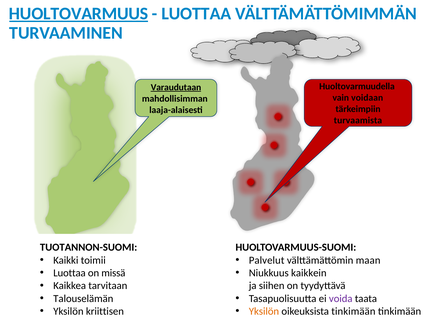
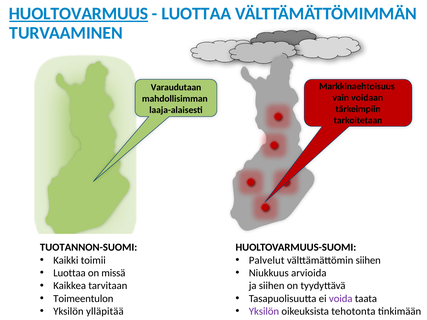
Huoltovarmuudella: Huoltovarmuudella -> Markkinaehtoisuus (357, 86)
Varaudutaan underline: present -> none (176, 87)
turvaamista: turvaamista -> tarkoitetaan (358, 121)
välttämättömin maan: maan -> siihen (368, 260)
kaikkein: kaikkein -> arvioida (309, 273)
Talouselämän: Talouselämän -> Toimeentulon (83, 299)
kriittisen: kriittisen -> ylläpitää (105, 312)
Yksilön colour: orange -> purple (264, 312)
oikeuksista tinkimään: tinkimään -> tehotonta (353, 312)
